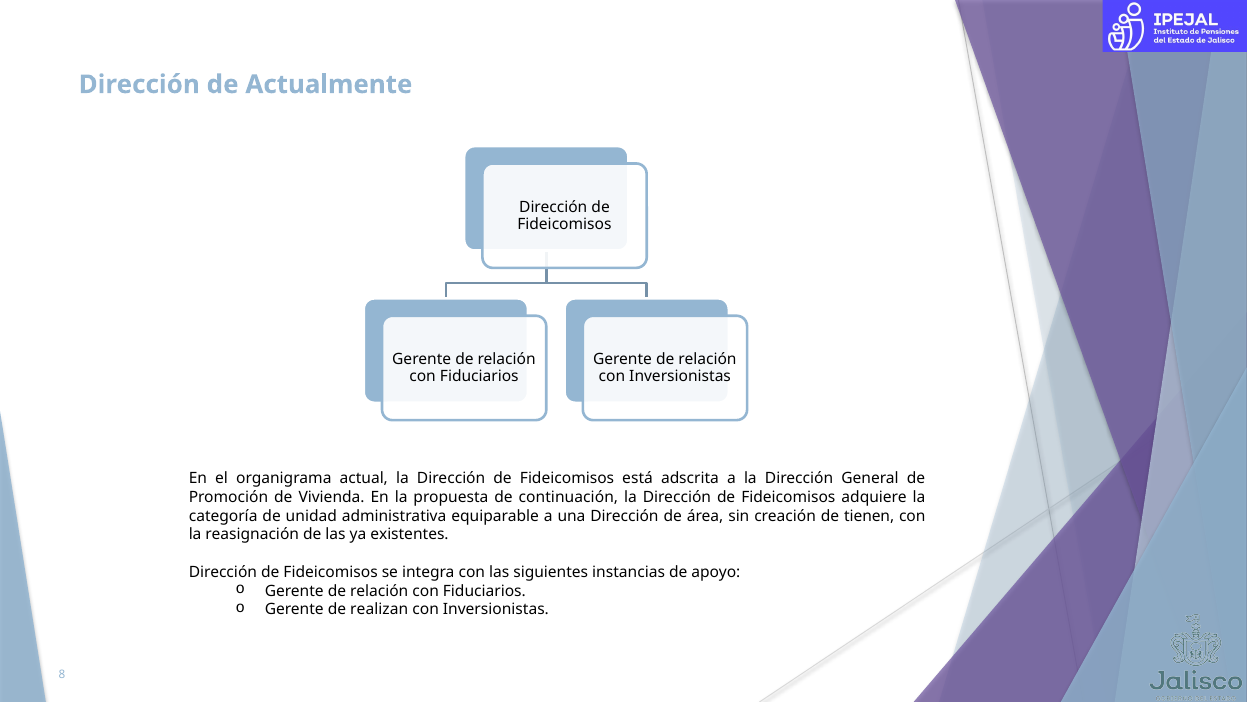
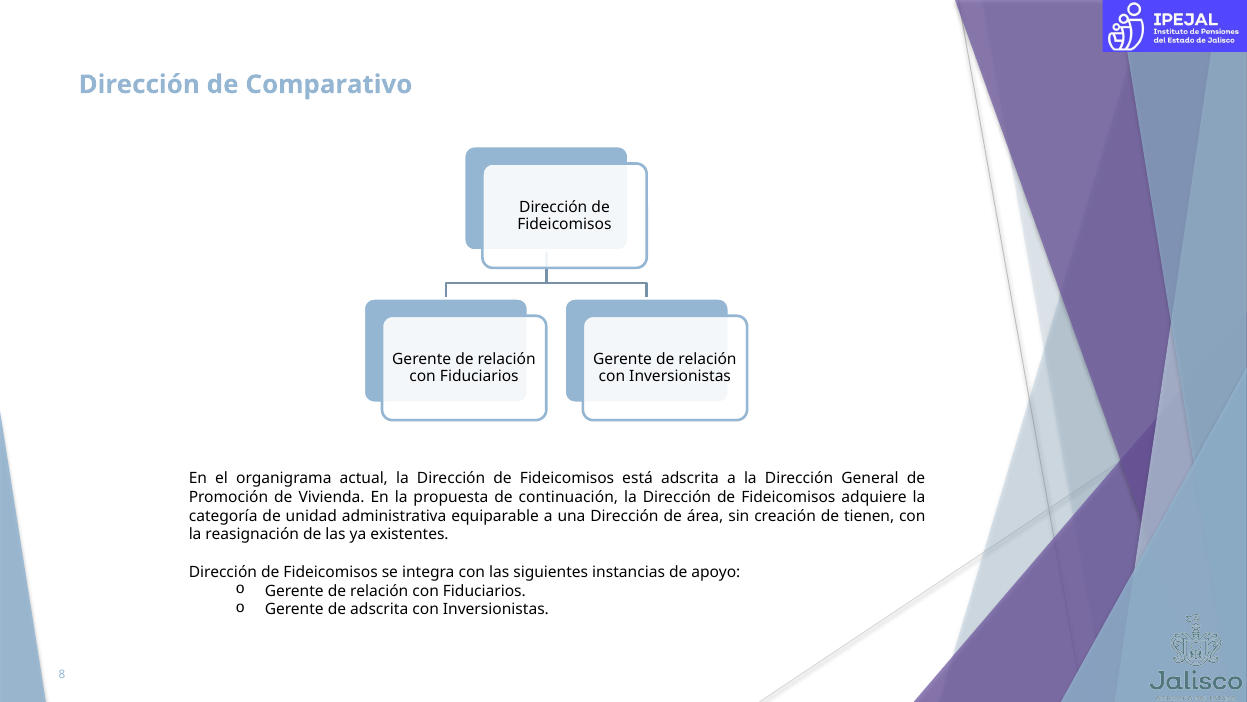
Actualmente: Actualmente -> Comparativo (329, 84)
de realizan: realizan -> adscrita (379, 609)
